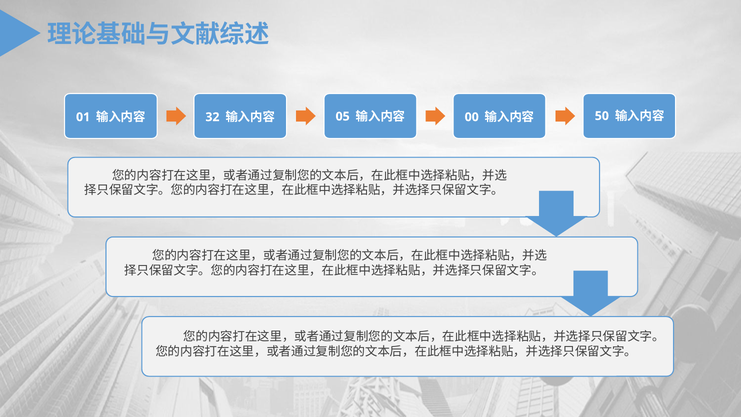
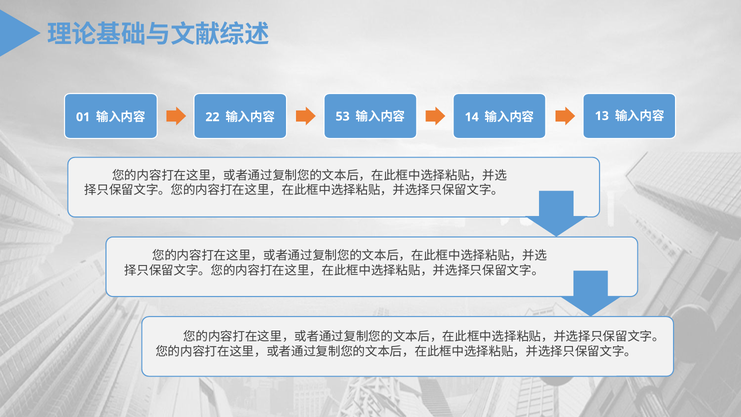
32: 32 -> 22 (212, 117)
05: 05 -> 53 (343, 116)
00: 00 -> 14 (472, 117)
50: 50 -> 13 (602, 116)
